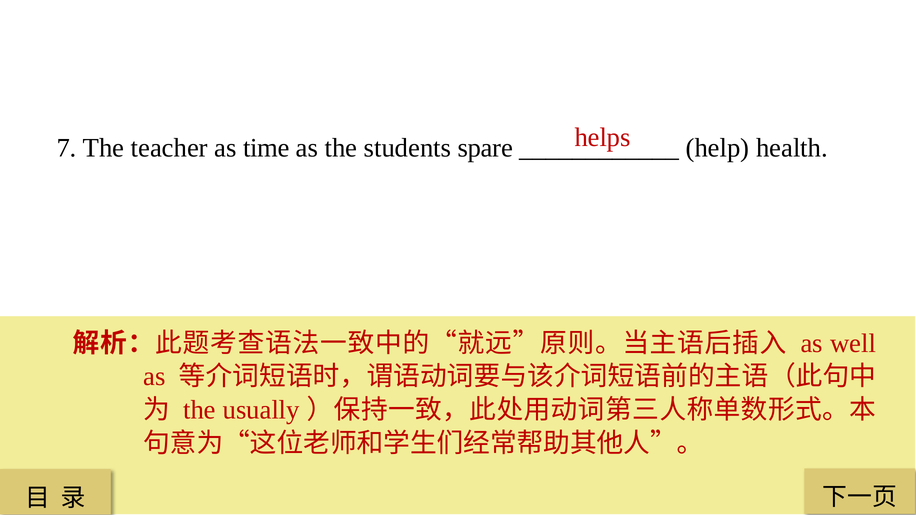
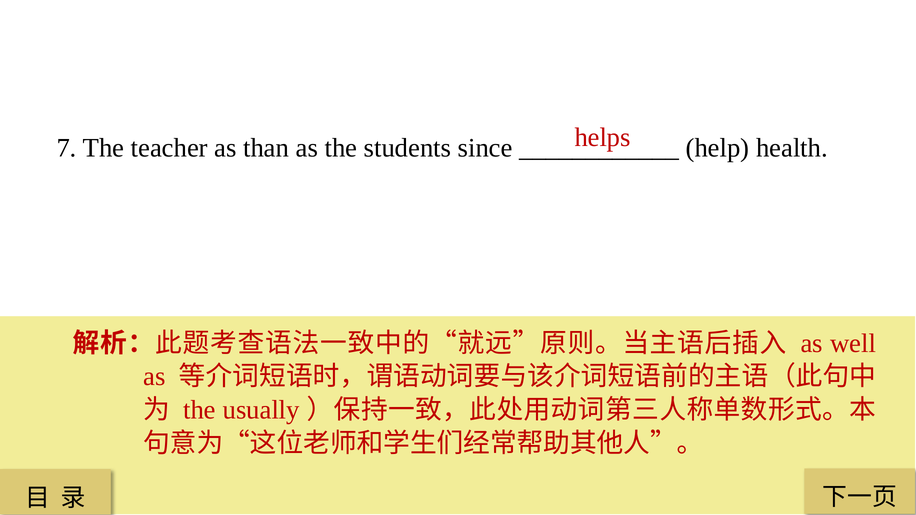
time: time -> than (266, 148)
spare: spare -> since (485, 148)
